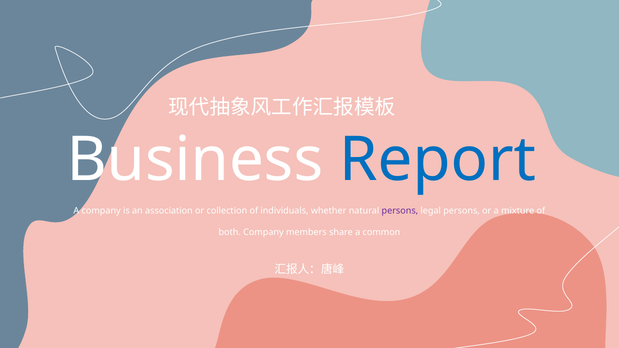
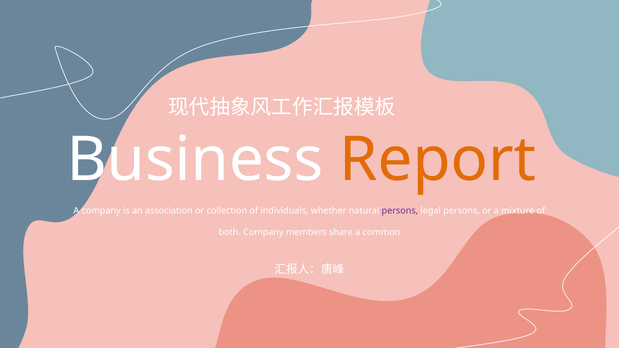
Report colour: blue -> orange (438, 160)
